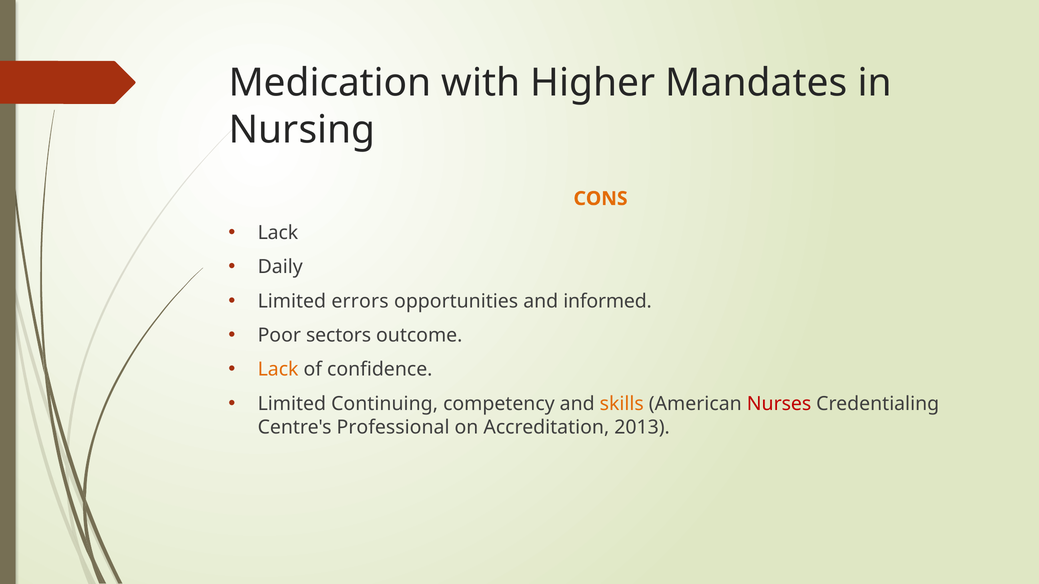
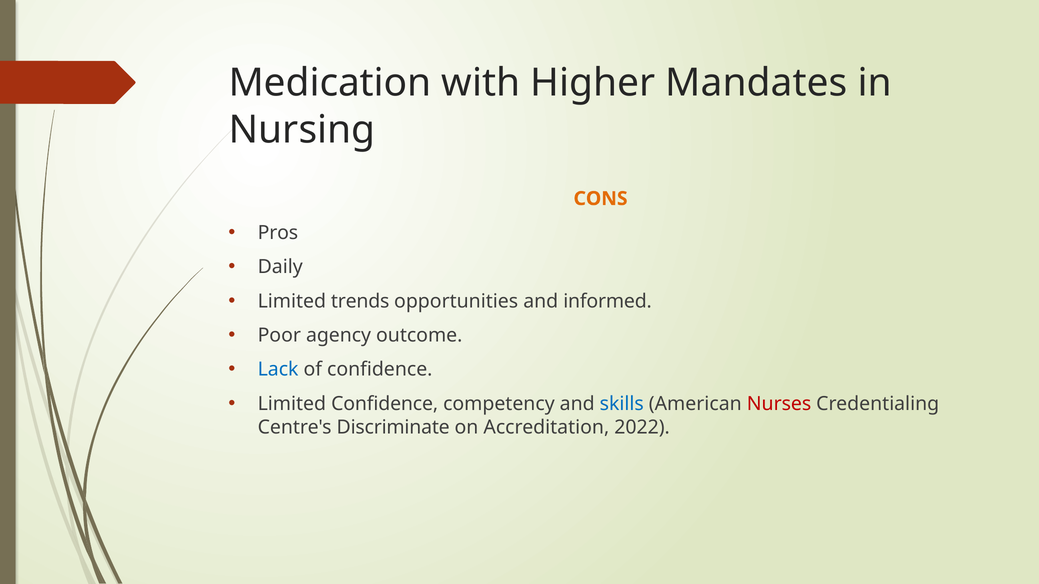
Lack: Lack -> Pros (278, 233)
errors: errors -> trends (360, 301)
sectors: sectors -> agency (339, 336)
Lack colour: orange -> blue (278, 370)
Limited Continuing: Continuing -> Confidence (385, 404)
skills colour: orange -> blue (622, 404)
Professional: Professional -> Discriminate (393, 427)
2013: 2013 -> 2022 (642, 427)
